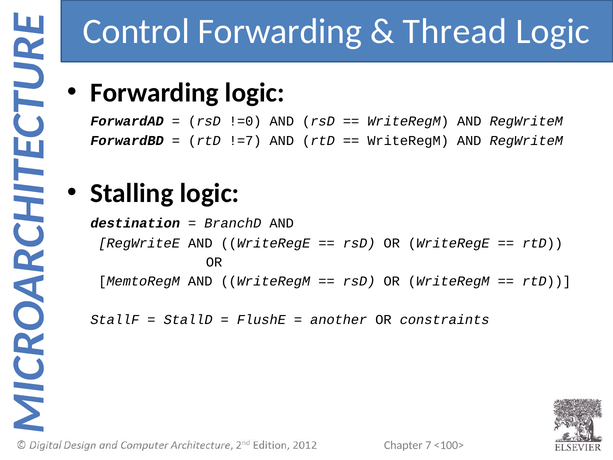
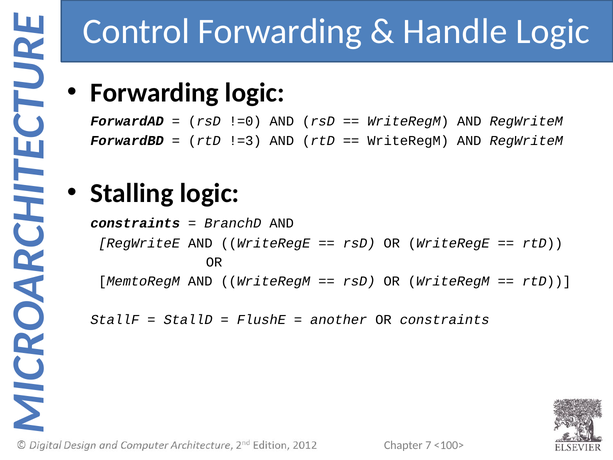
Thread: Thread -> Handle (455, 32)
!=7: !=7 -> !=3 (245, 141)
destination: destination -> constraints (135, 223)
